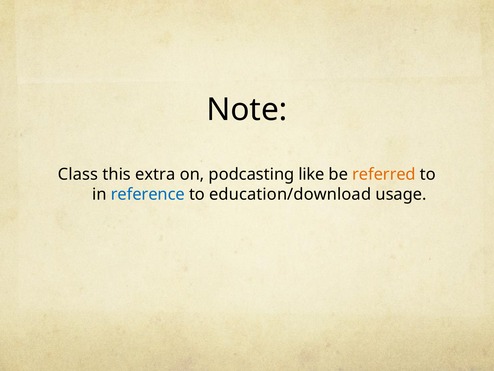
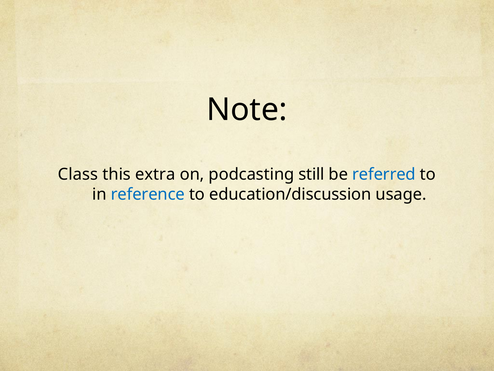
like: like -> still (312, 174)
referred colour: orange -> blue (384, 174)
education/download: education/download -> education/discussion (290, 194)
